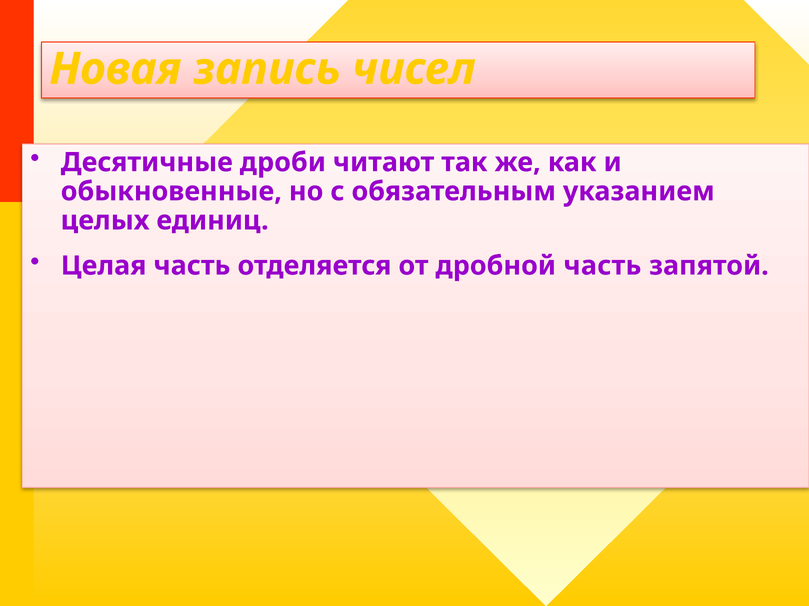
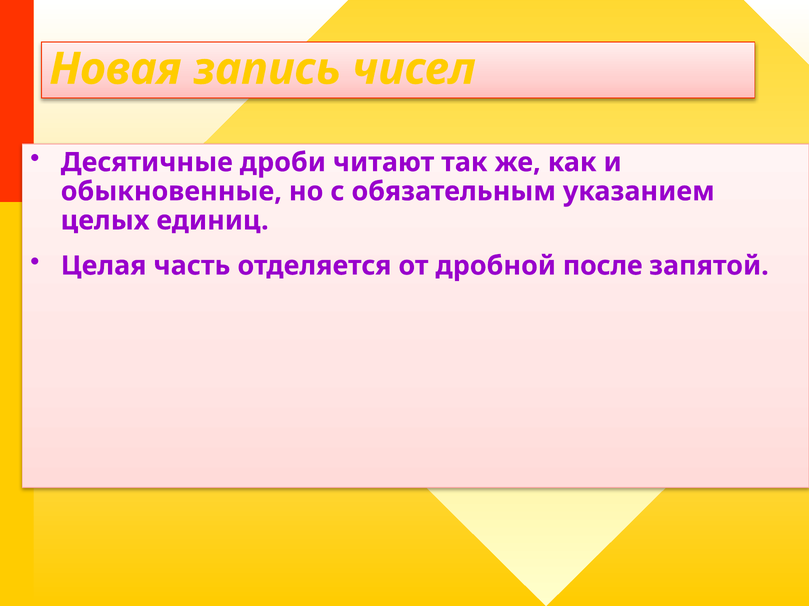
дробной часть: часть -> после (603, 266)
